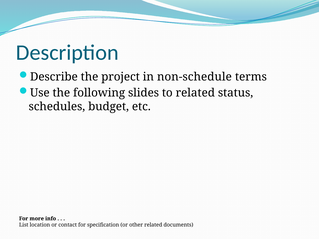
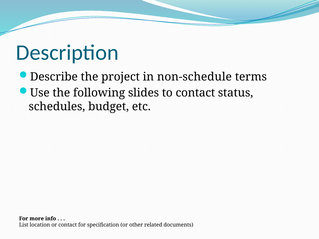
to related: related -> contact (195, 93)
